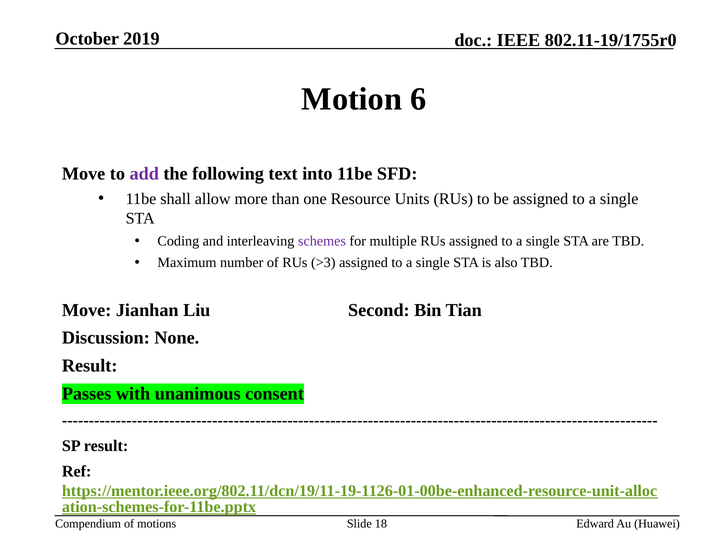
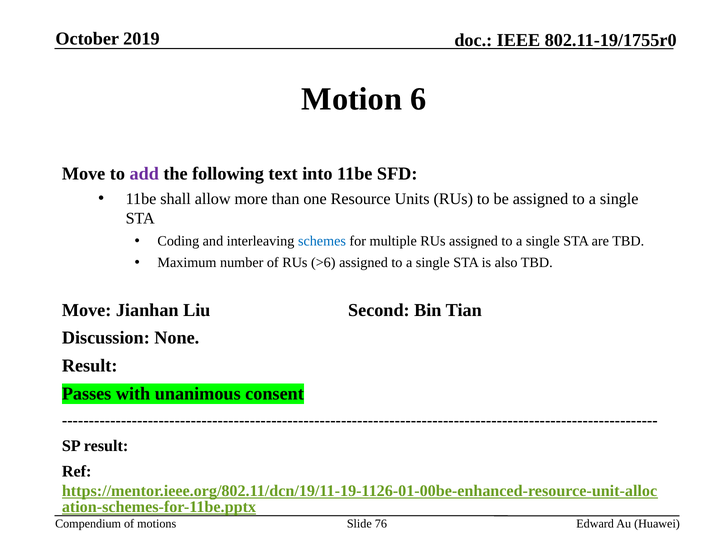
schemes colour: purple -> blue (322, 241)
>3: >3 -> >6 (323, 263)
18: 18 -> 76 (381, 524)
